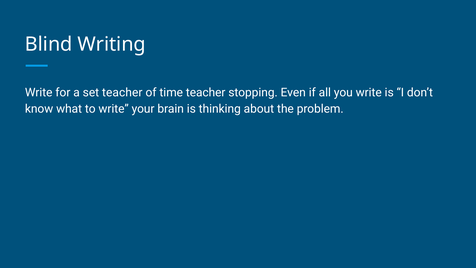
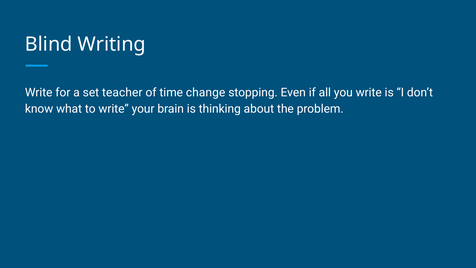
time teacher: teacher -> change (206, 92)
